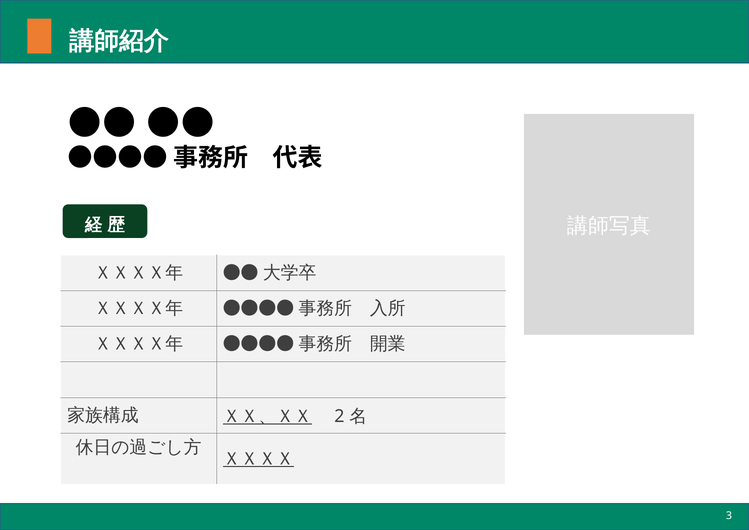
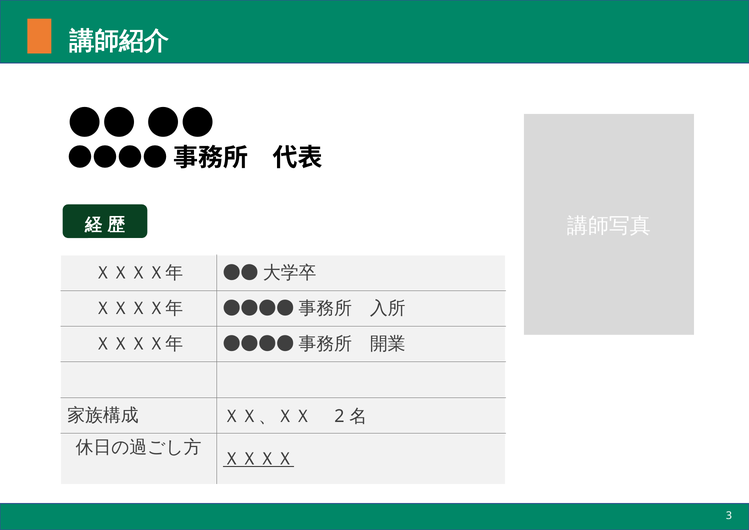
ＸＸ、ＸＸ underline: present -> none (267, 416)
